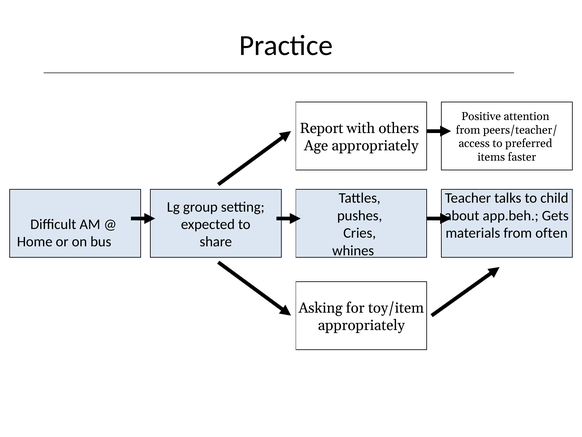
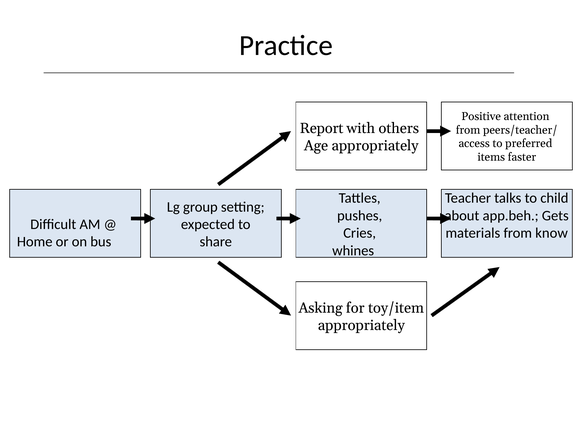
often: often -> know (552, 233)
